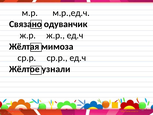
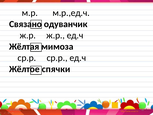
узнали: узнали -> спячки (56, 69)
